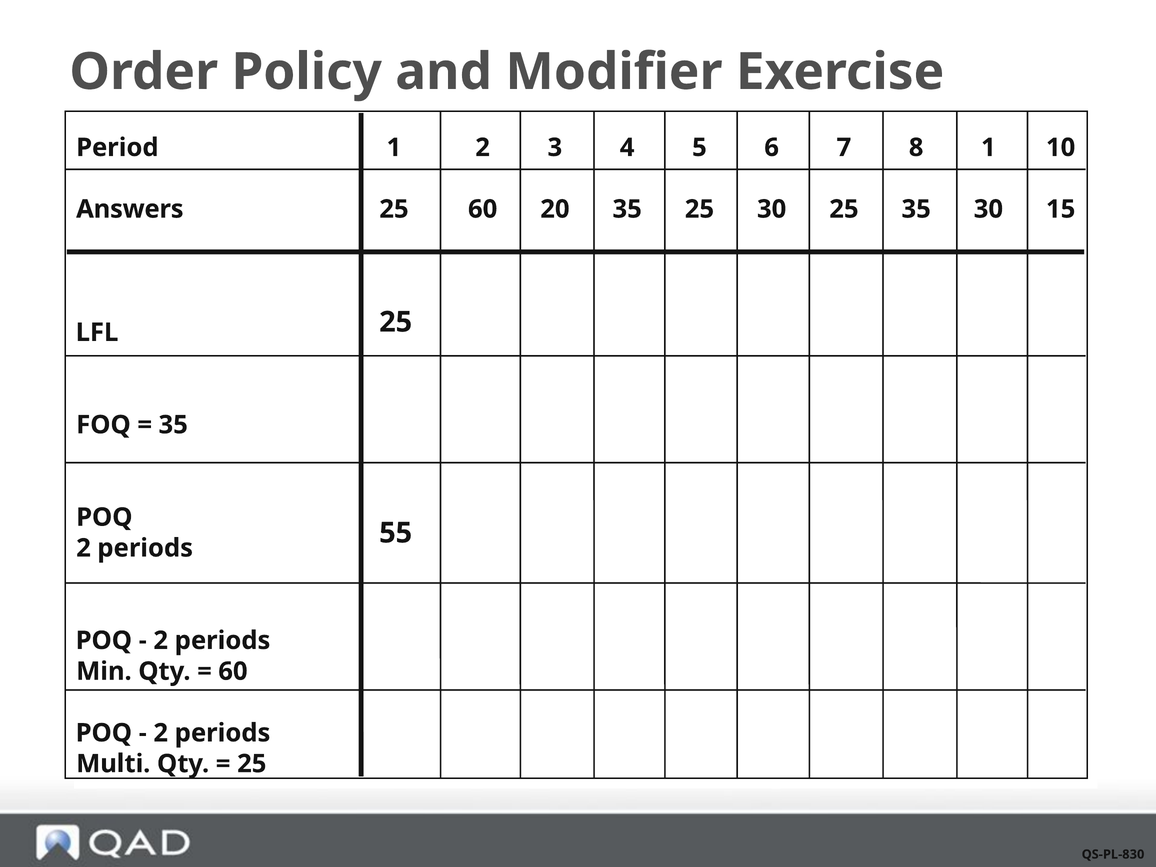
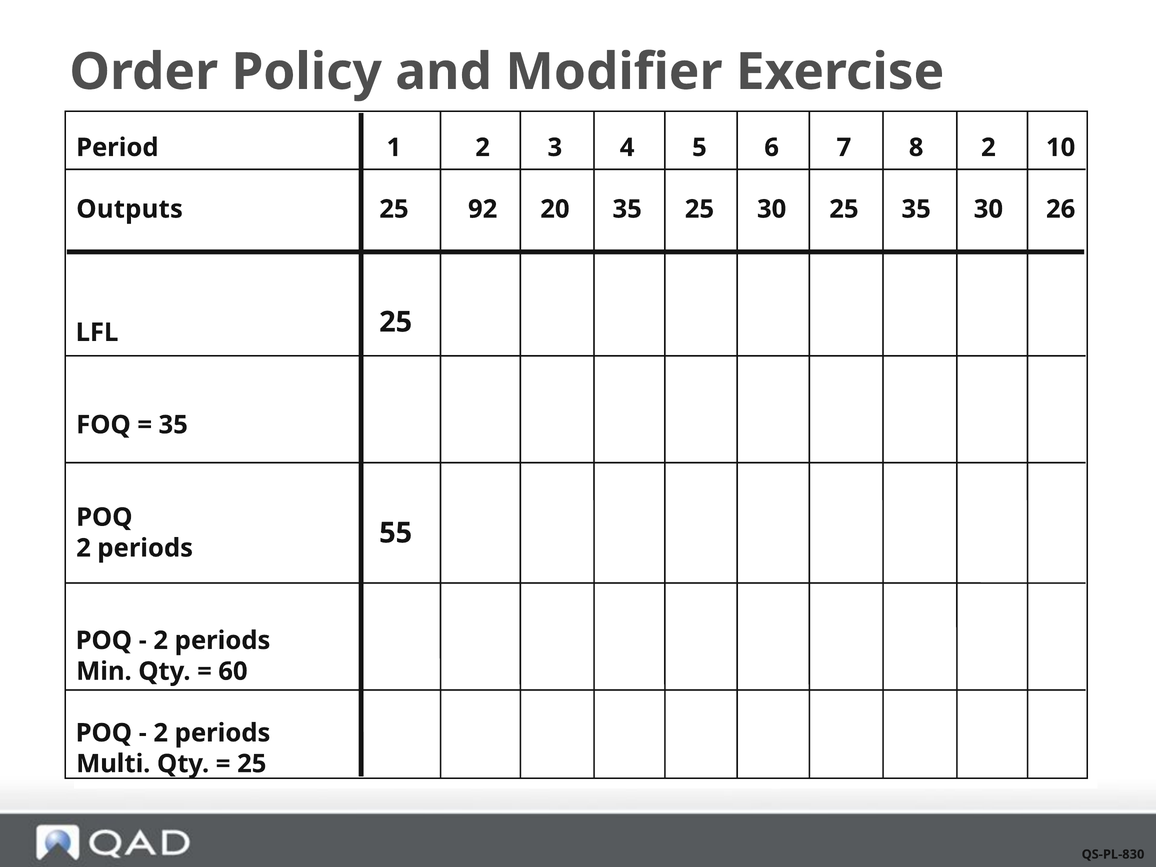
8 1: 1 -> 2 (988, 148)
Answers: Answers -> Outputs (130, 209)
25 60: 60 -> 92 (483, 209)
15: 15 -> 26 (1061, 209)
